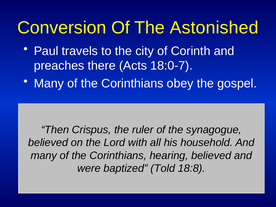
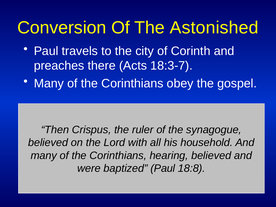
18:0-7: 18:0-7 -> 18:3-7 (172, 66)
baptized Told: Told -> Paul (163, 168)
